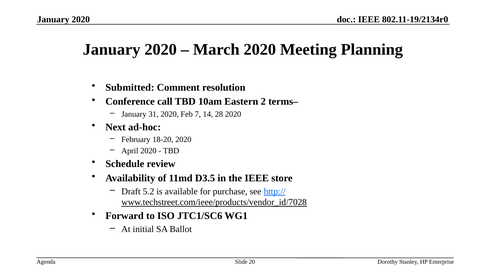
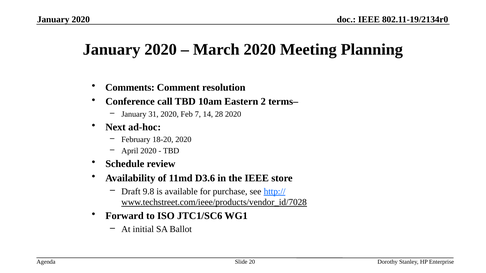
Submitted: Submitted -> Comments (130, 88)
D3.5: D3.5 -> D3.6 (205, 178)
5.2: 5.2 -> 9.8 (148, 192)
